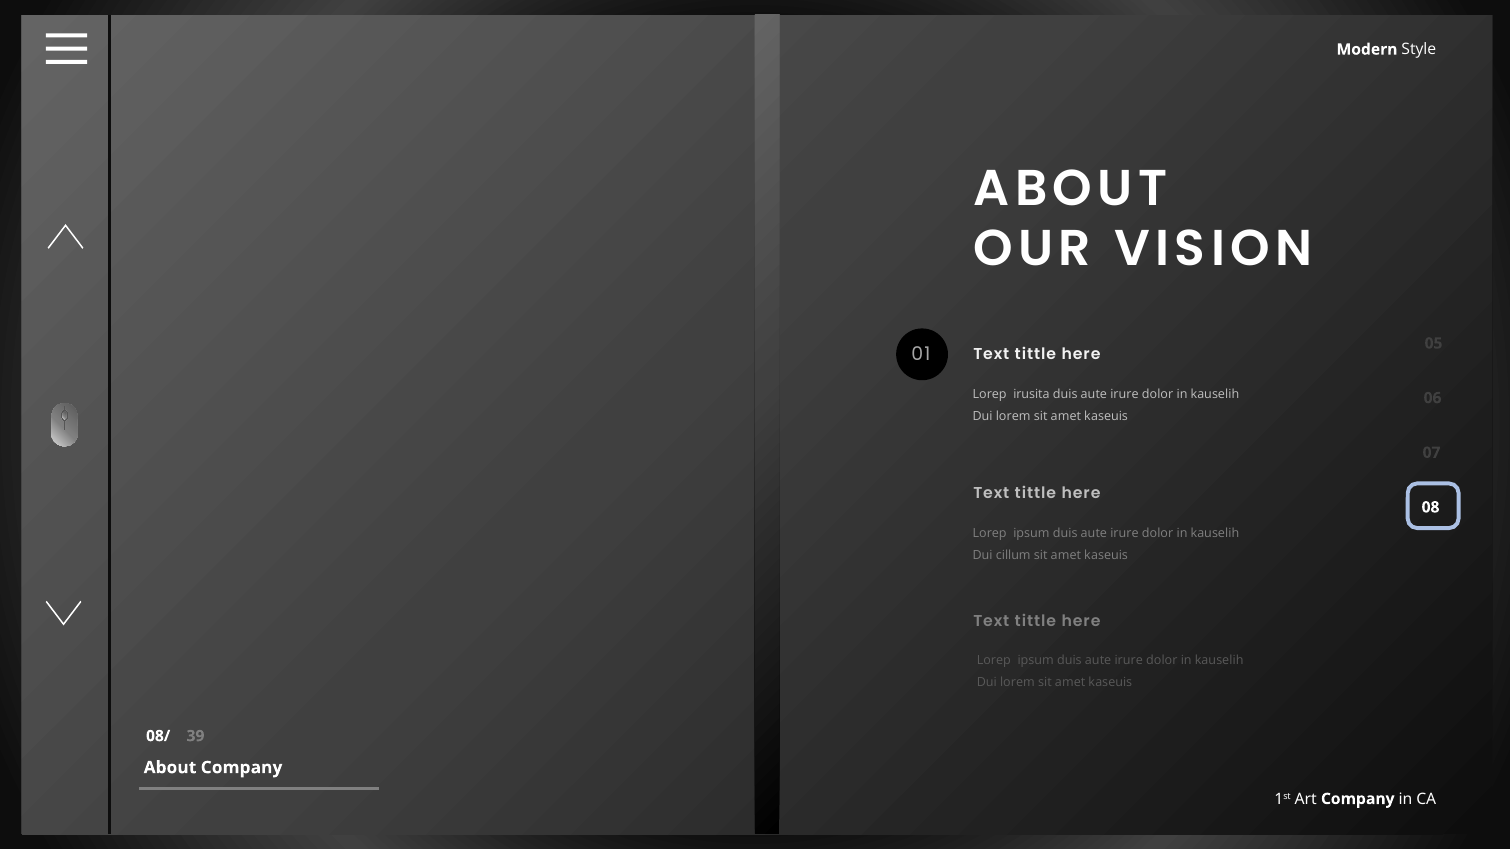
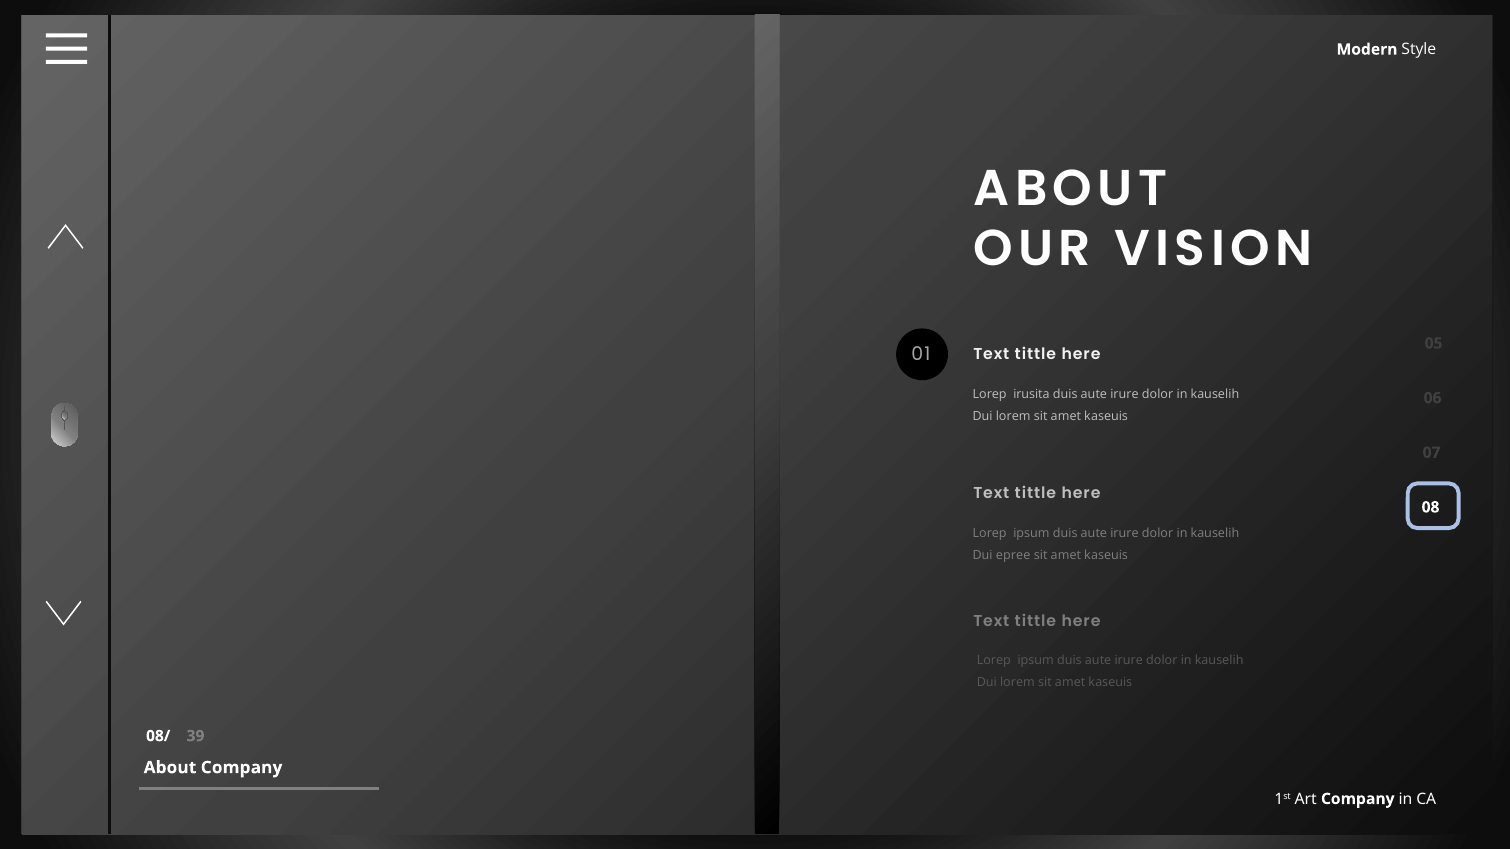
cillum: cillum -> epree (1013, 556)
